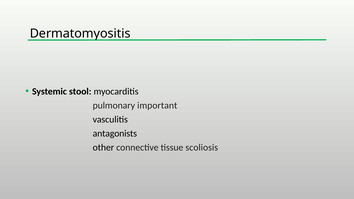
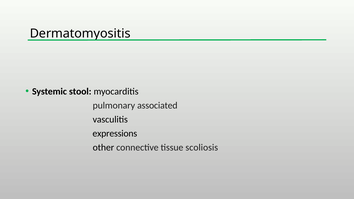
important: important -> associated (157, 105)
antagonists: antagonists -> expressions (115, 134)
